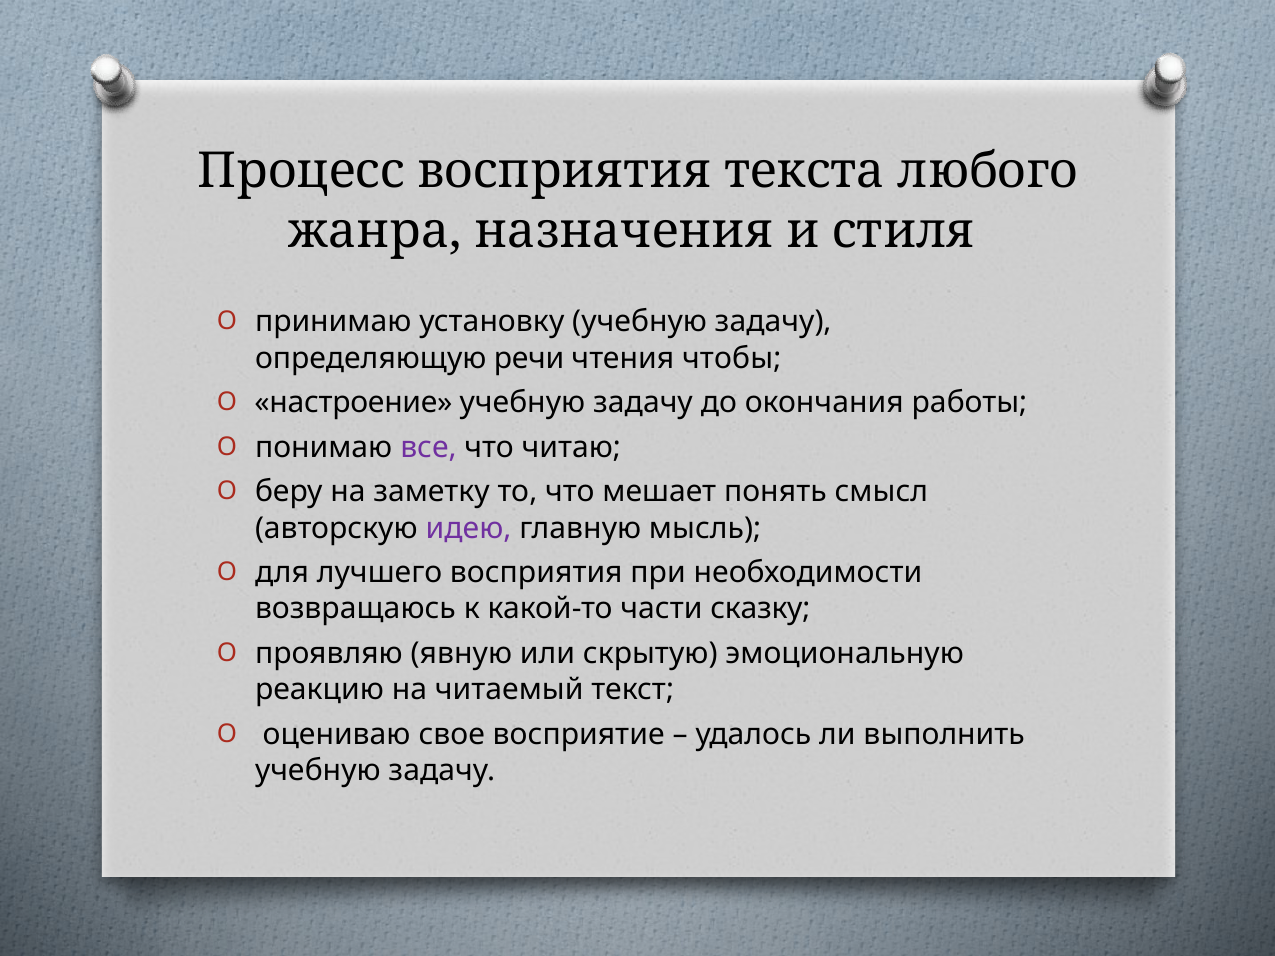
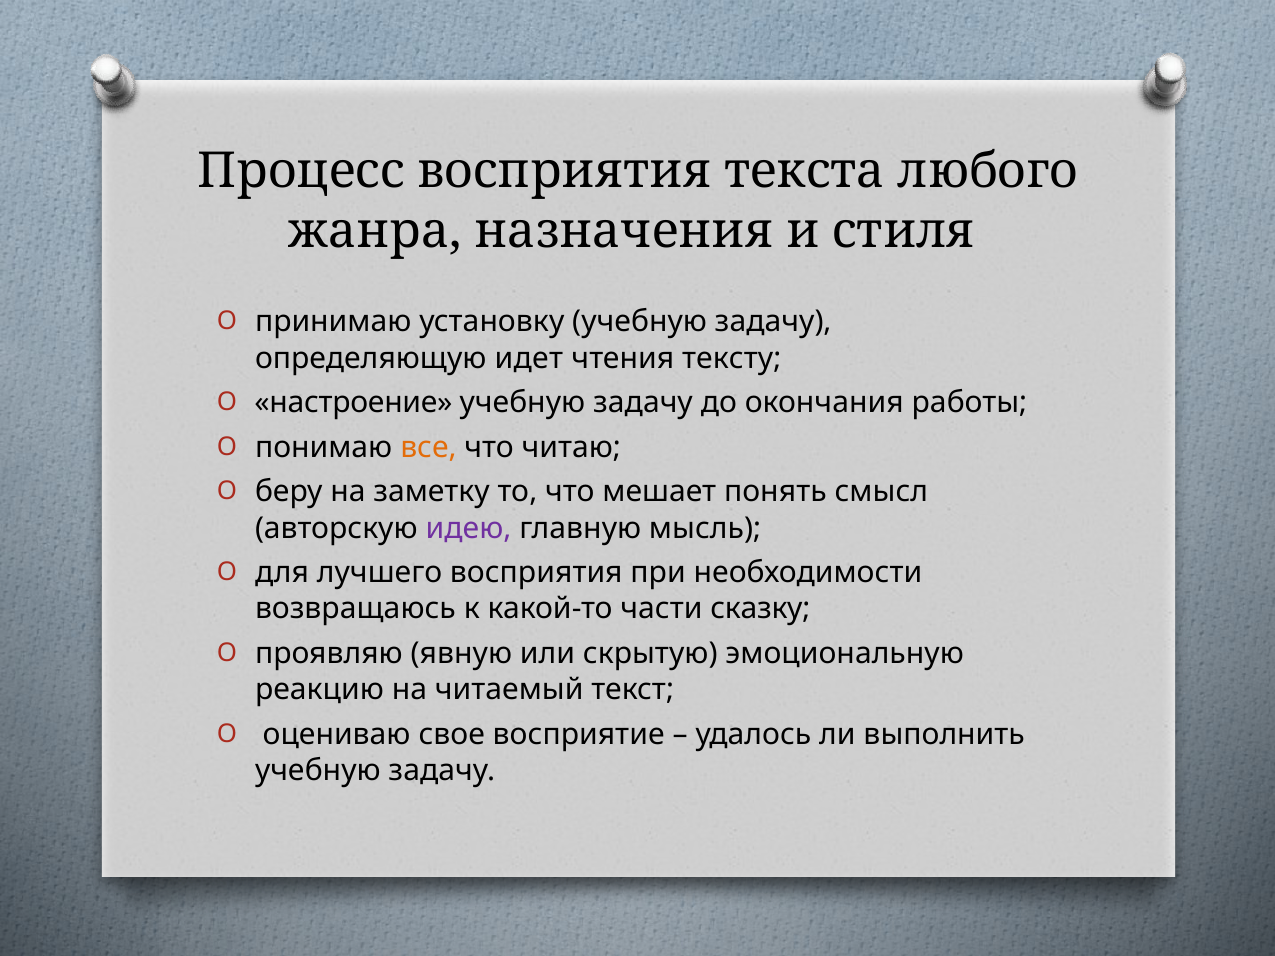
речи: речи -> идет (529, 358)
чтобы: чтобы -> тексту (732, 358)
все colour: purple -> orange (428, 447)
